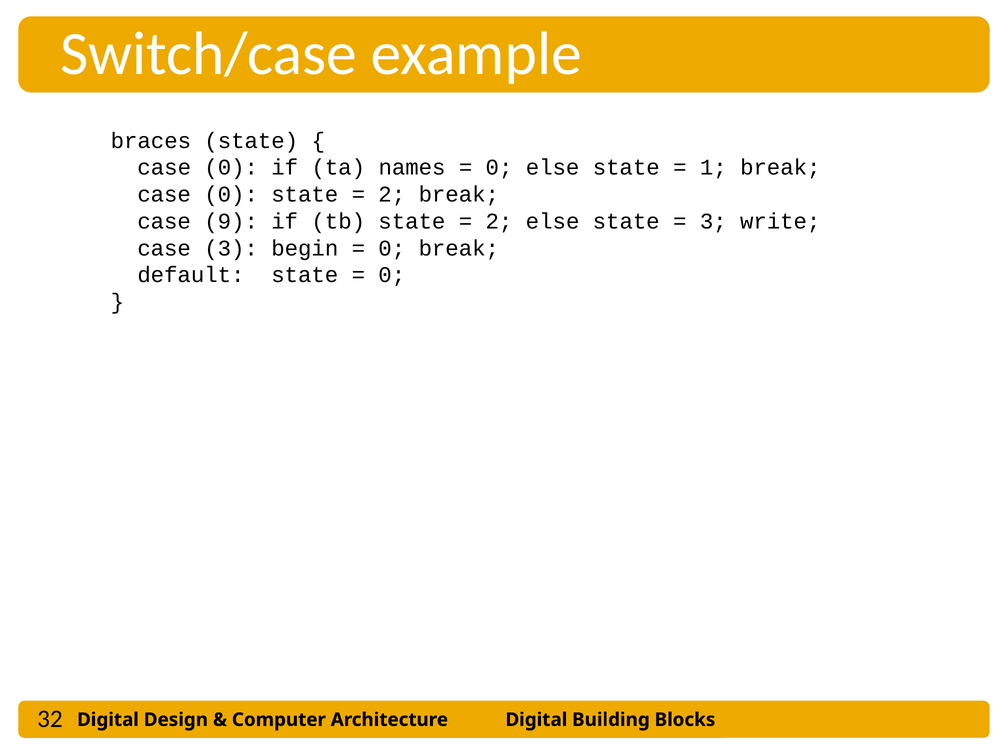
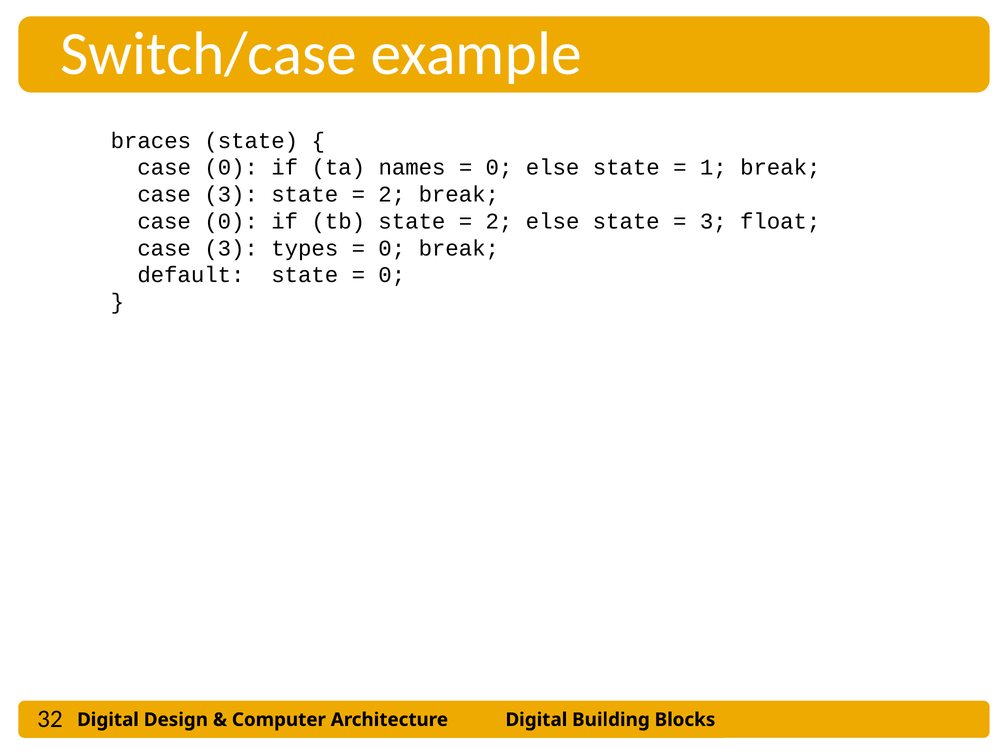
0: 0 -> 3 (231, 194)
9: 9 -> 0 (231, 221)
write: write -> float (780, 221)
begin: begin -> types (305, 248)
